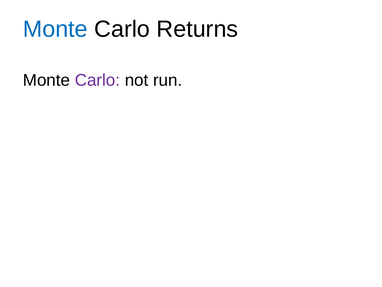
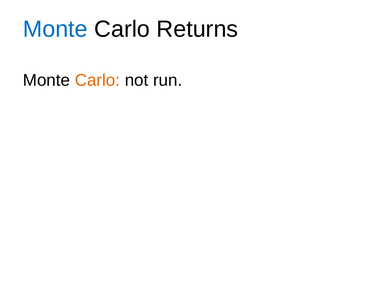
Carlo colour: purple -> orange (97, 80)
